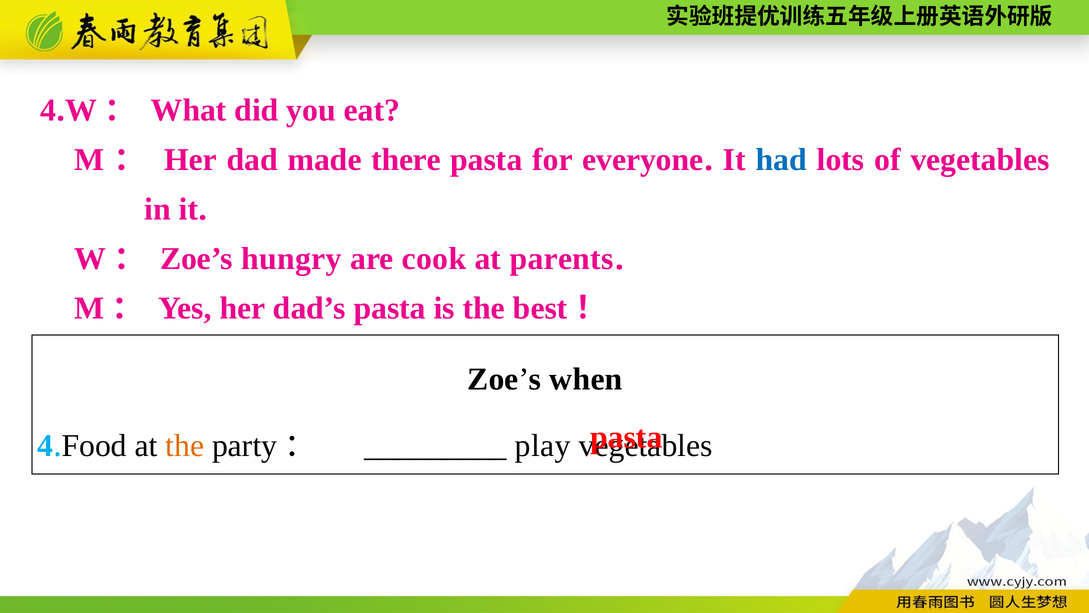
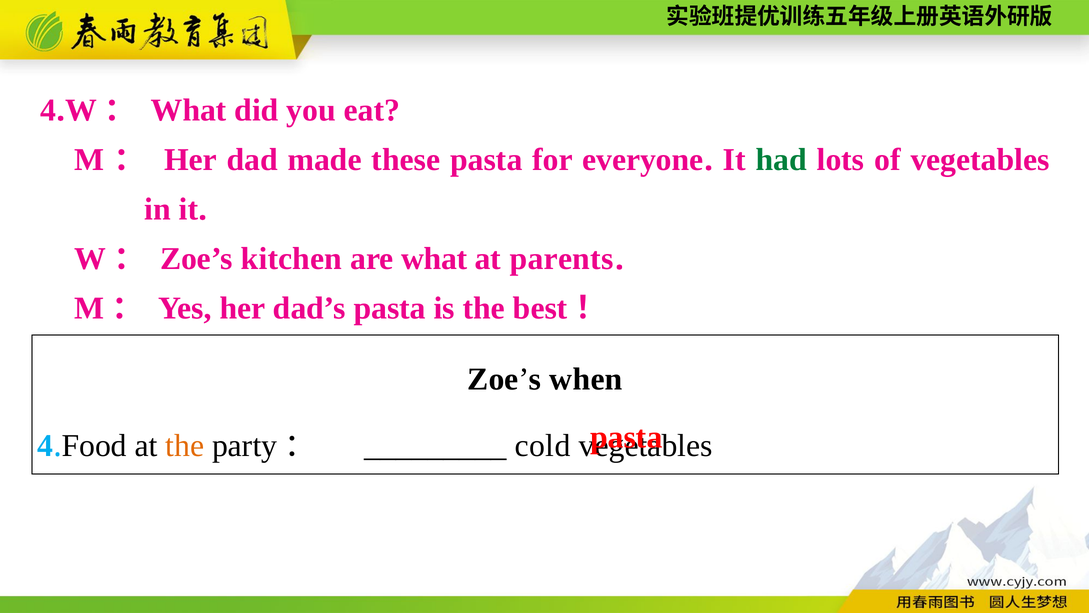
there: there -> these (406, 160)
had colour: blue -> green (781, 160)
hungry: hungry -> kitchen (291, 259)
are cook: cook -> what (434, 259)
play: play -> cold (543, 445)
